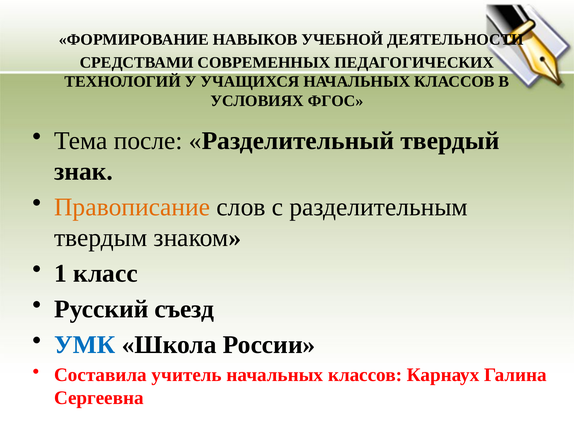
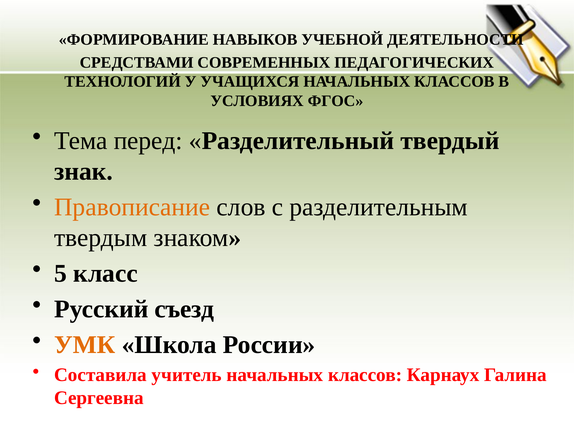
после: после -> перед (148, 141)
1: 1 -> 5 (61, 274)
УМК colour: blue -> orange (85, 345)
